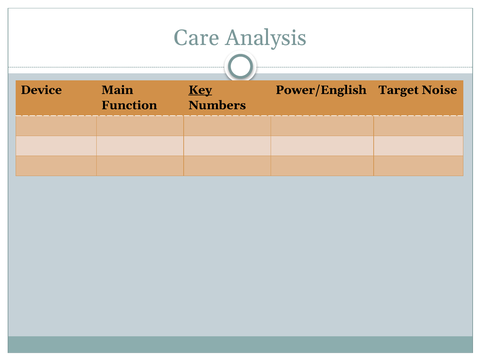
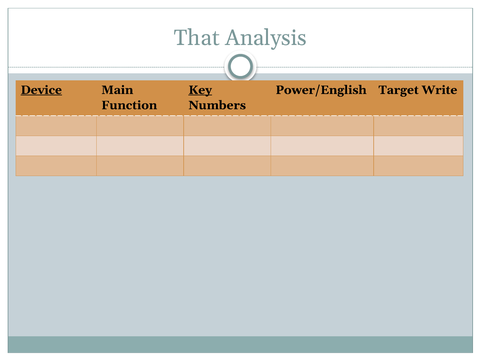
Care: Care -> That (197, 38)
Device underline: none -> present (41, 90)
Noise: Noise -> Write (440, 90)
